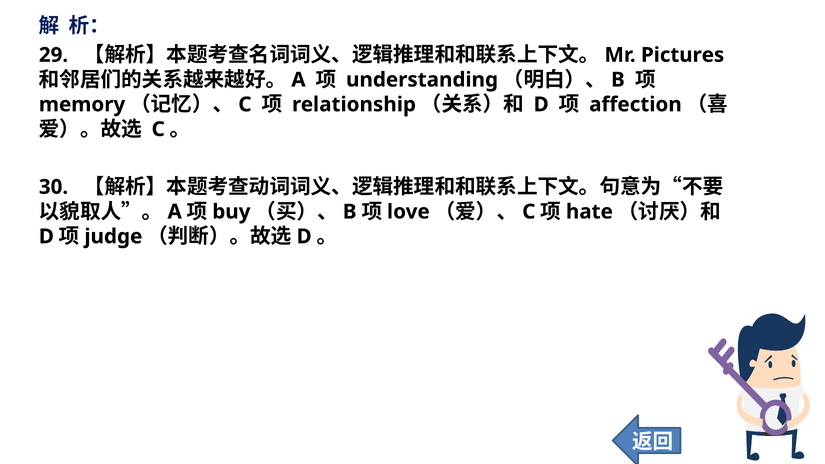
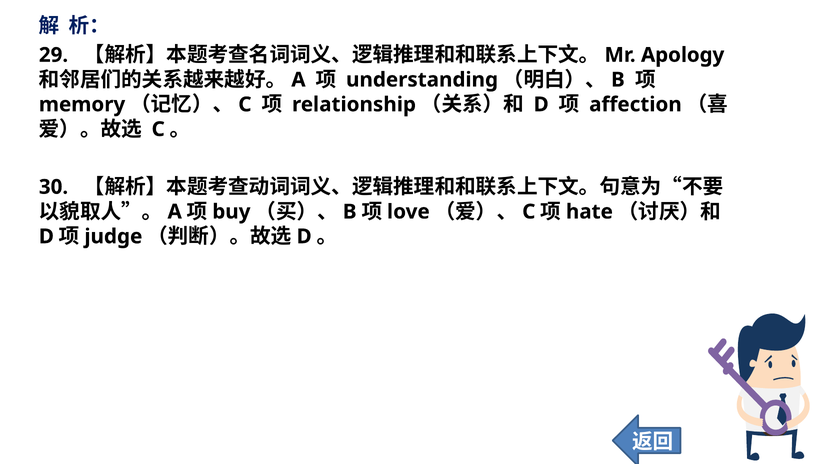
Pictures: Pictures -> Apology (683, 55)
